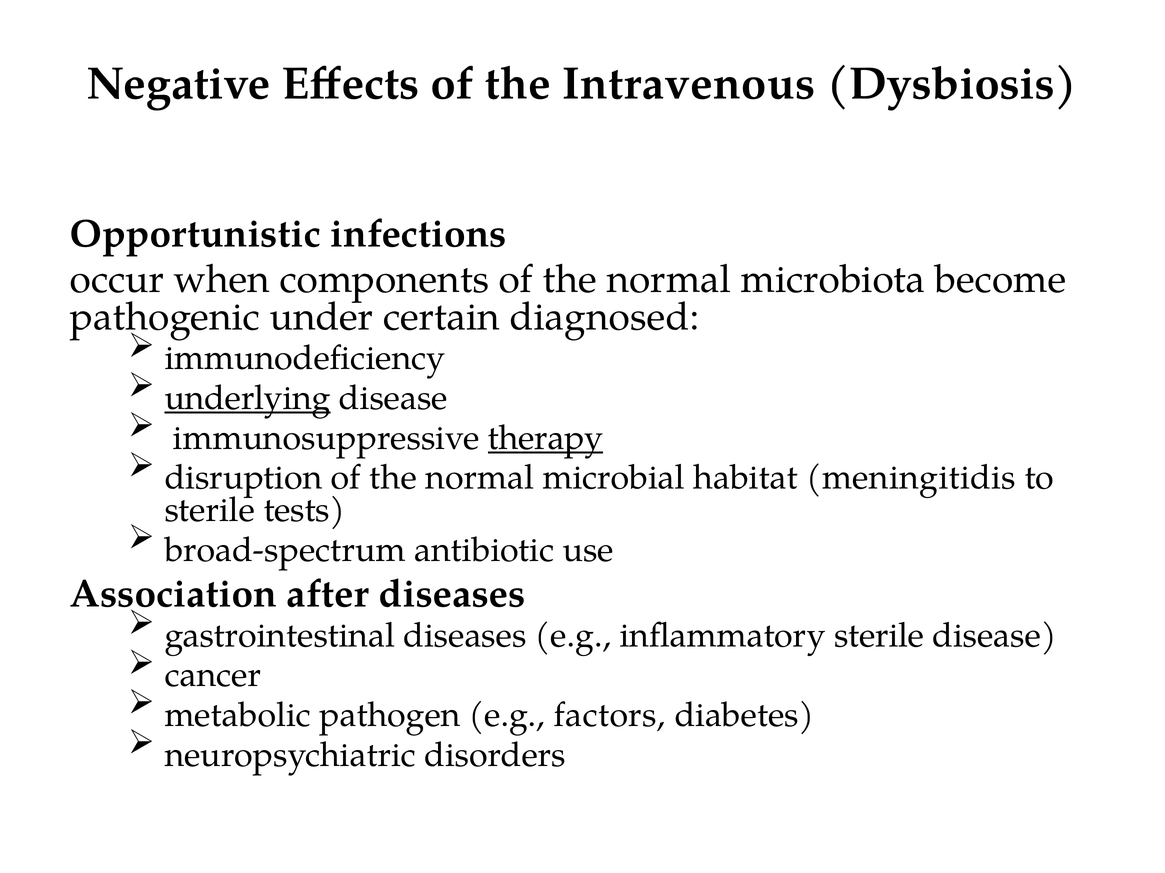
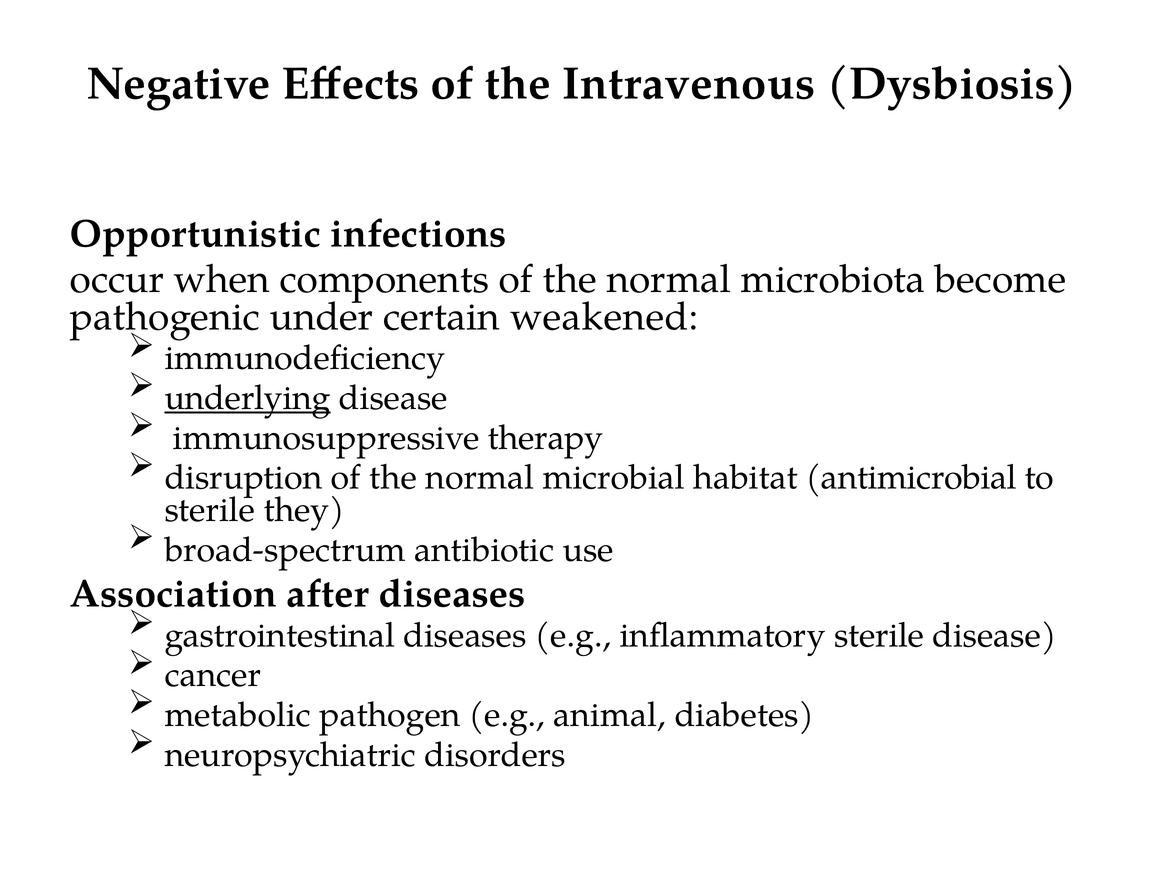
diagnosed: diagnosed -> weakened (604, 317)
therapy underline: present -> none (546, 438)
meningitidis: meningitidis -> antimicrobial (911, 478)
tests: tests -> they (304, 511)
factors: factors -> animal (610, 716)
